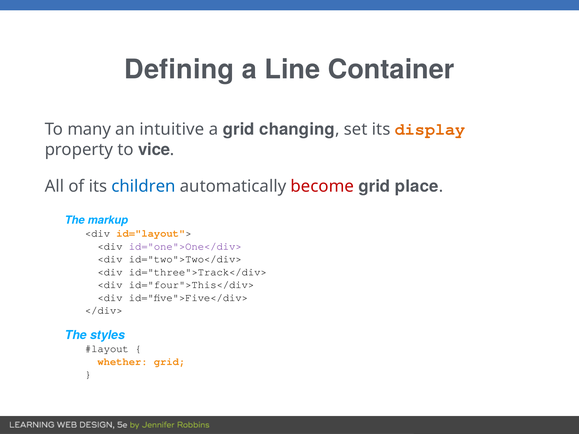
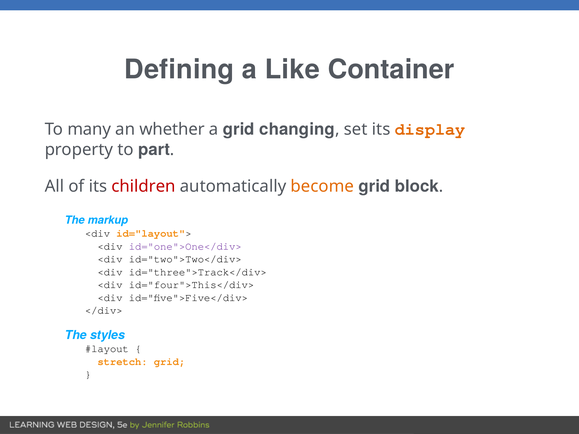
Line: Line -> Like (292, 70)
intuitive: intuitive -> whether (172, 129)
vice: vice -> part (154, 150)
children colour: blue -> red (144, 186)
become colour: red -> orange (322, 186)
place: place -> block (417, 186)
whether: whether -> stretch (123, 362)
